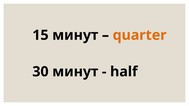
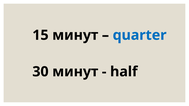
quarter colour: orange -> blue (140, 35)
